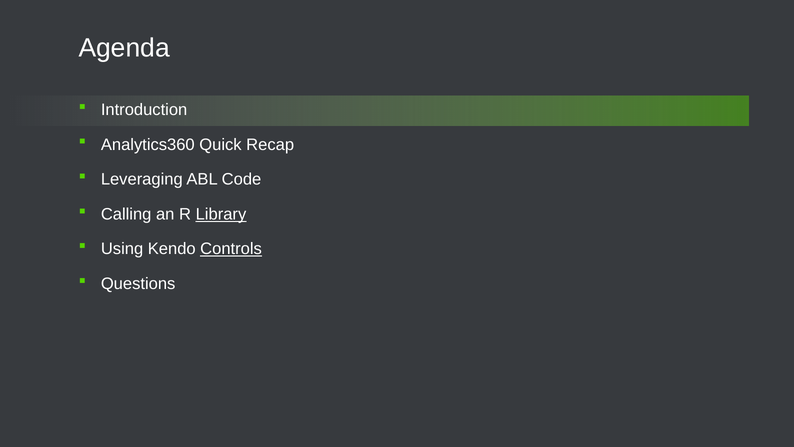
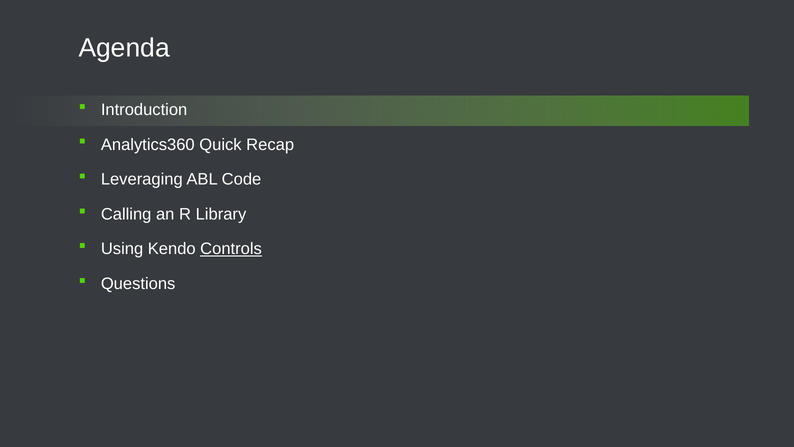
Library underline: present -> none (221, 214)
